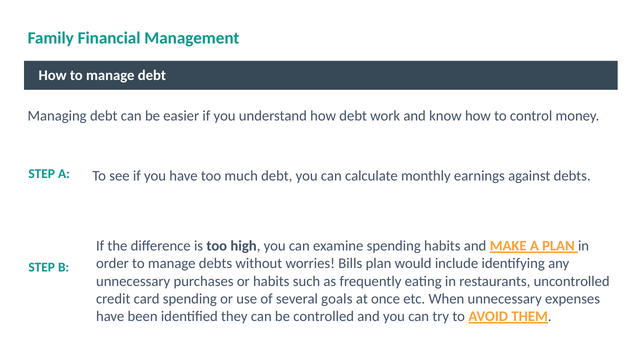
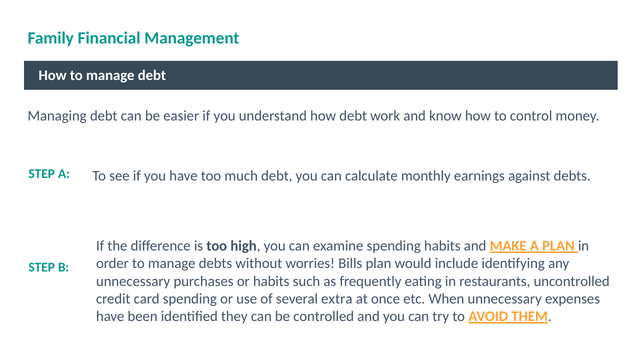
goals: goals -> extra (337, 298)
